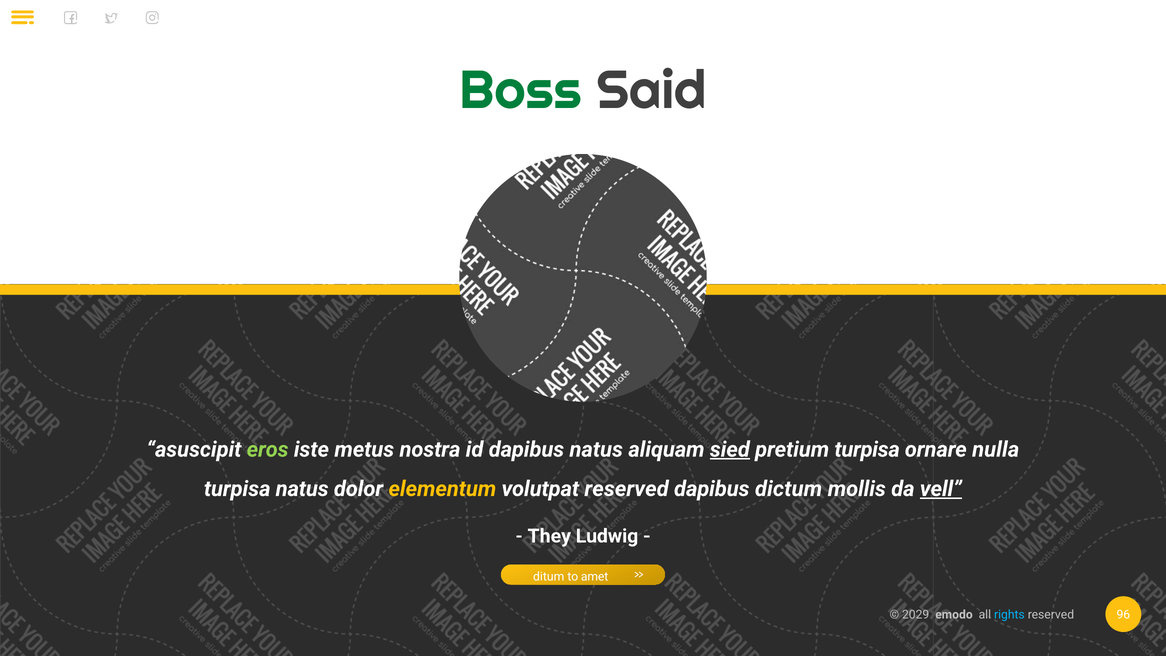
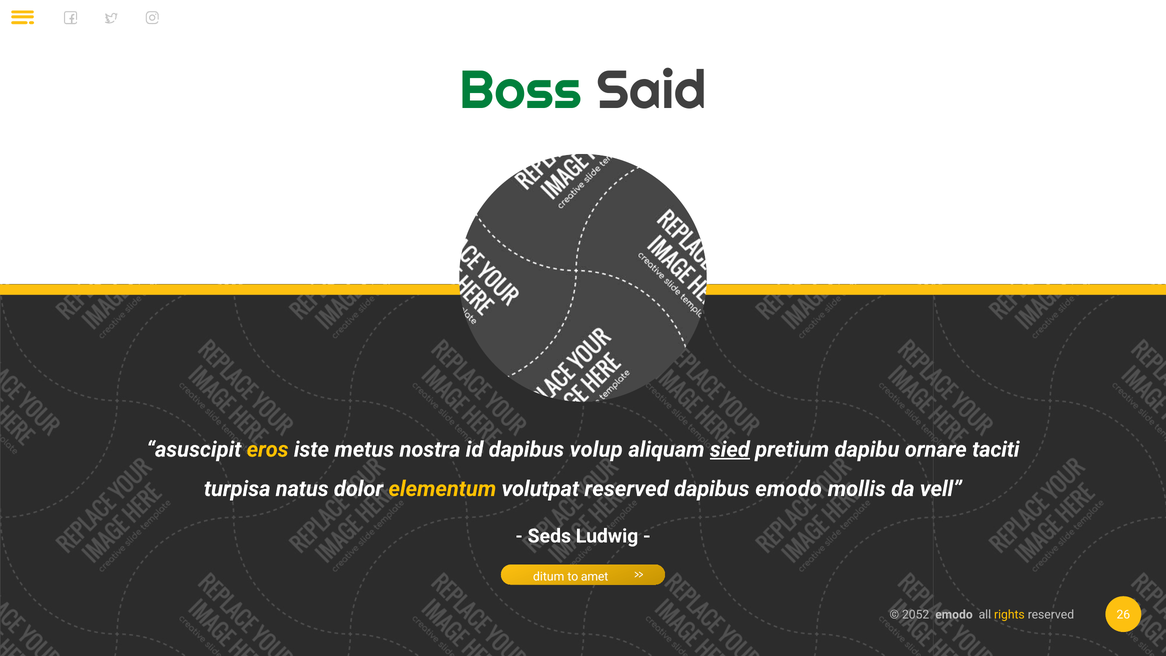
eros colour: light green -> yellow (268, 449)
dapibus natus: natus -> volup (596, 449)
pretium turpisa: turpisa -> dapibu (867, 449)
nulla: nulla -> taciti (996, 449)
dapibus dictum: dictum -> emodo (789, 489)
vell underline: present -> none (941, 489)
They: They -> Seds (549, 536)
2029: 2029 -> 2052 (916, 614)
rights colour: light blue -> yellow (1009, 614)
96: 96 -> 26 (1123, 615)
